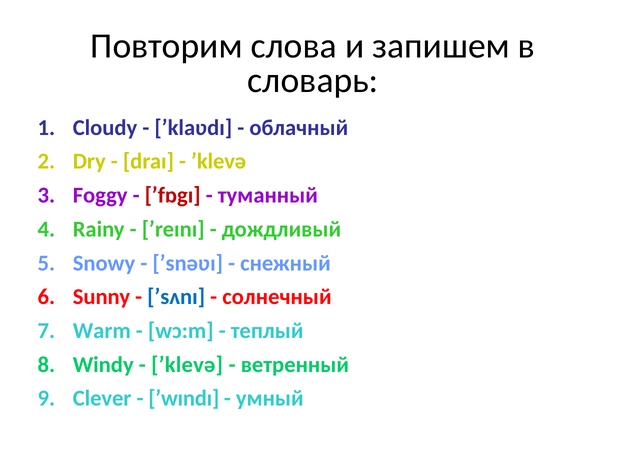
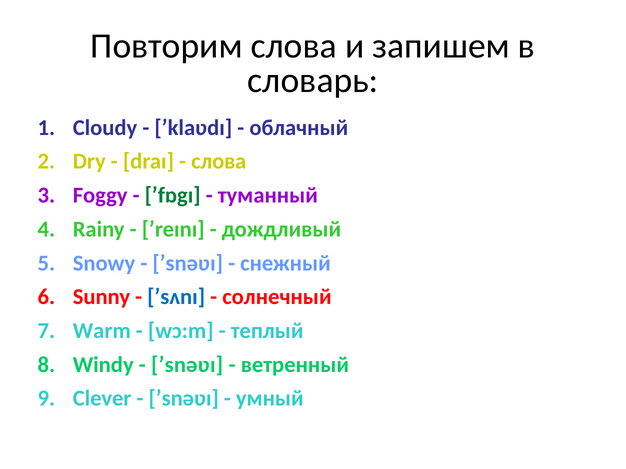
ʹklevə: ʹklevə -> слова (219, 162)
ʹfɒgı colour: red -> green (173, 196)
ʹklevə: ʹklevə -> ʹsnəʋı (187, 365)
ʹwındı: ʹwındı -> ʹsnəʋı (184, 399)
